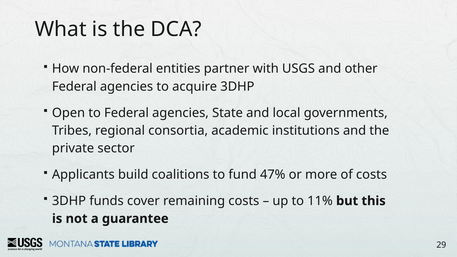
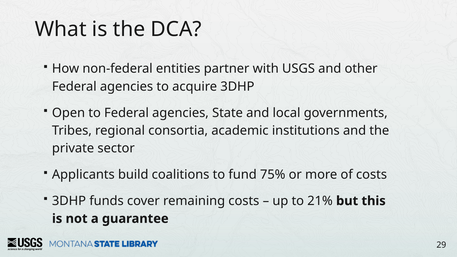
47%: 47% -> 75% (273, 175)
11%: 11% -> 21% (320, 201)
